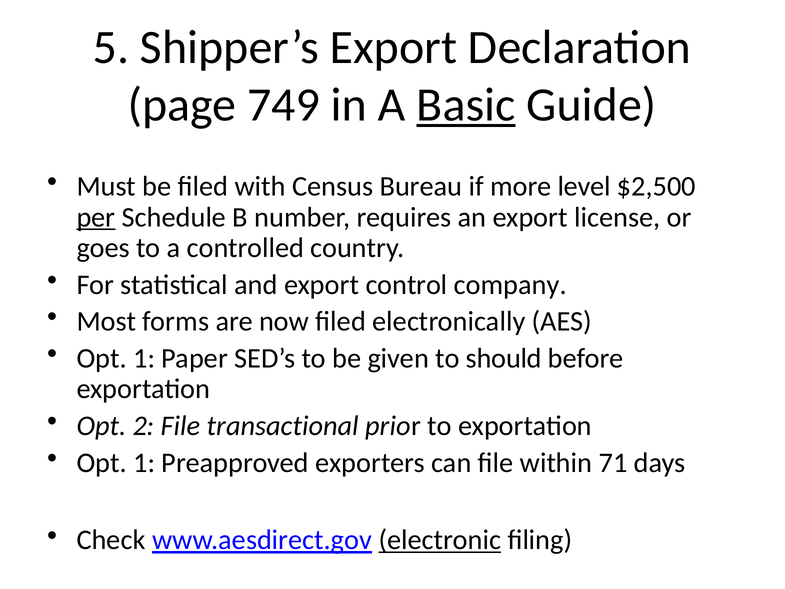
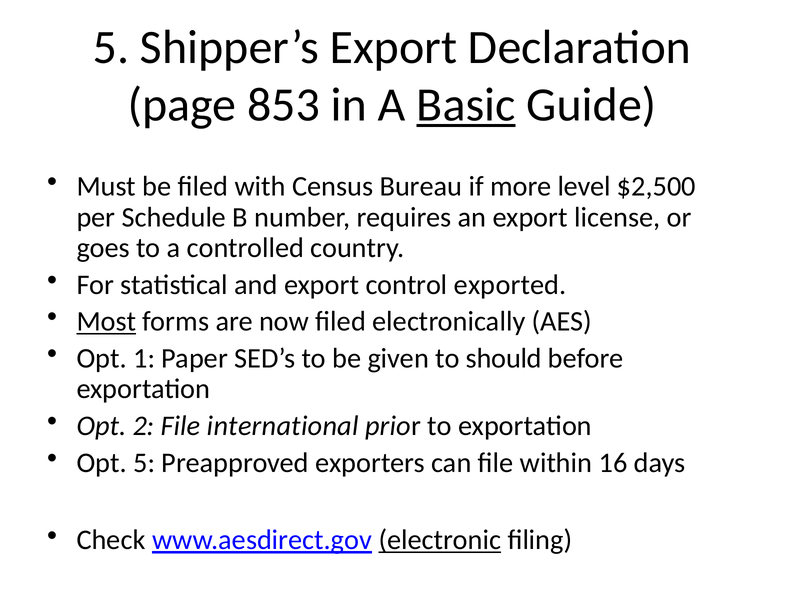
749: 749 -> 853 (284, 105)
per underline: present -> none (96, 217)
company: company -> exported (510, 285)
Most underline: none -> present (106, 321)
transactional: transactional -> international (283, 426)
1: 1 -> 5 (144, 463)
71: 71 -> 16 (613, 463)
